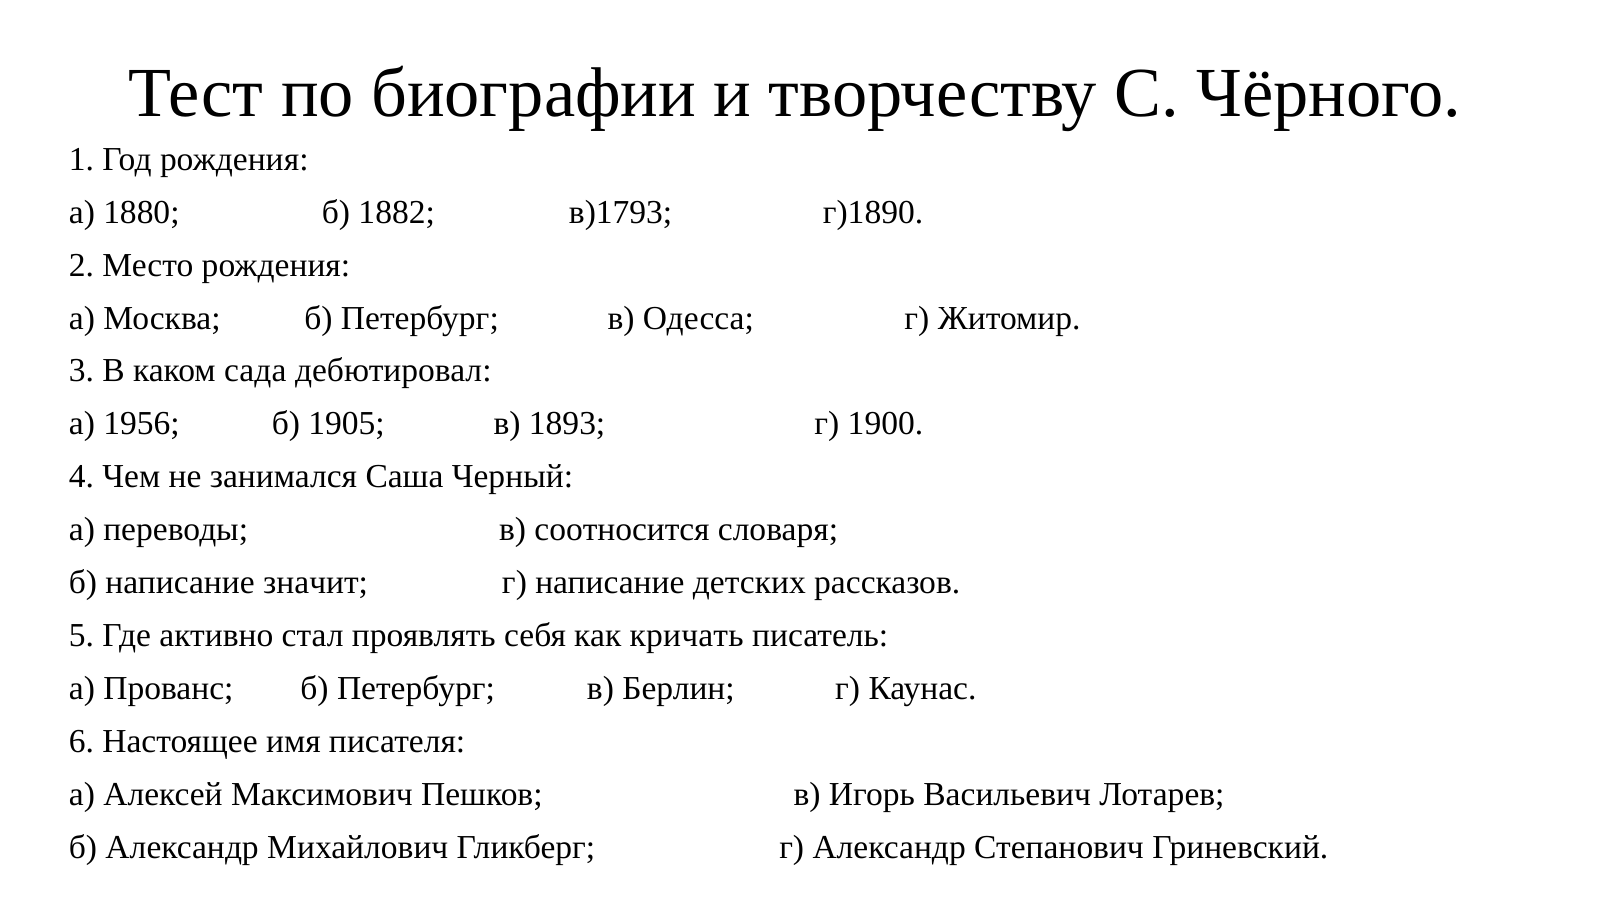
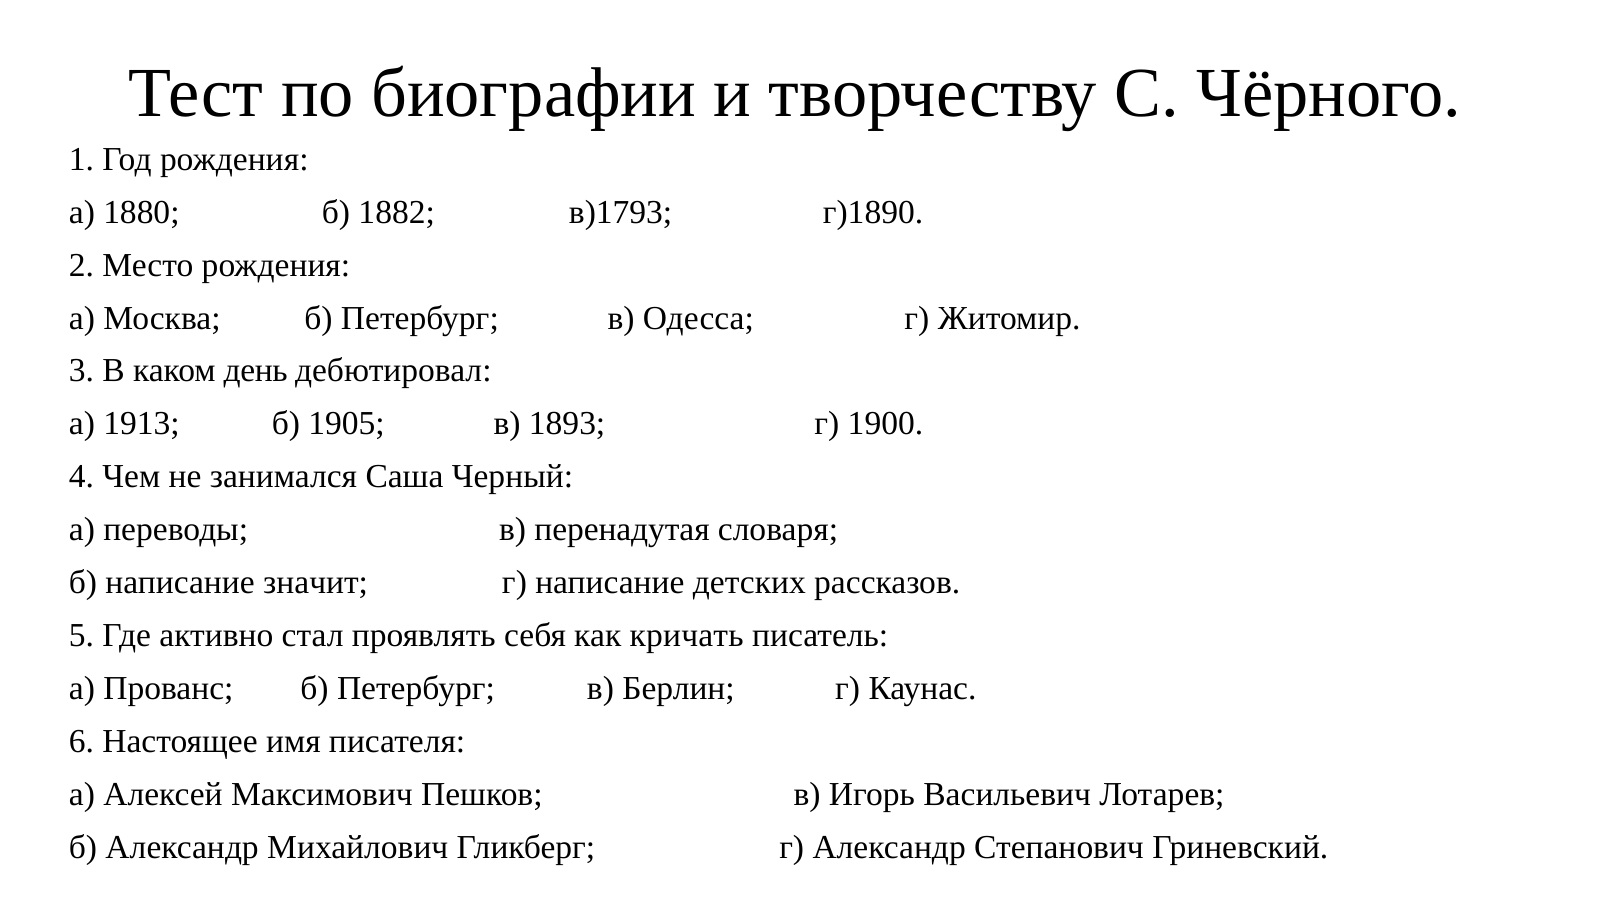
сада: сада -> день (256, 371)
1956: 1956 -> 1913 (141, 424)
соотносится: соотносится -> перенадутая (622, 530)
